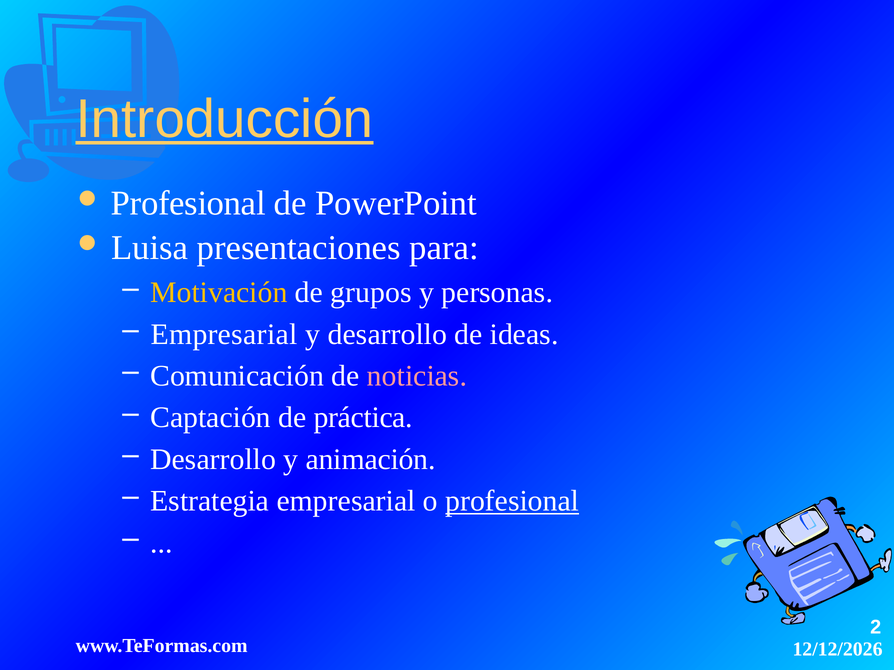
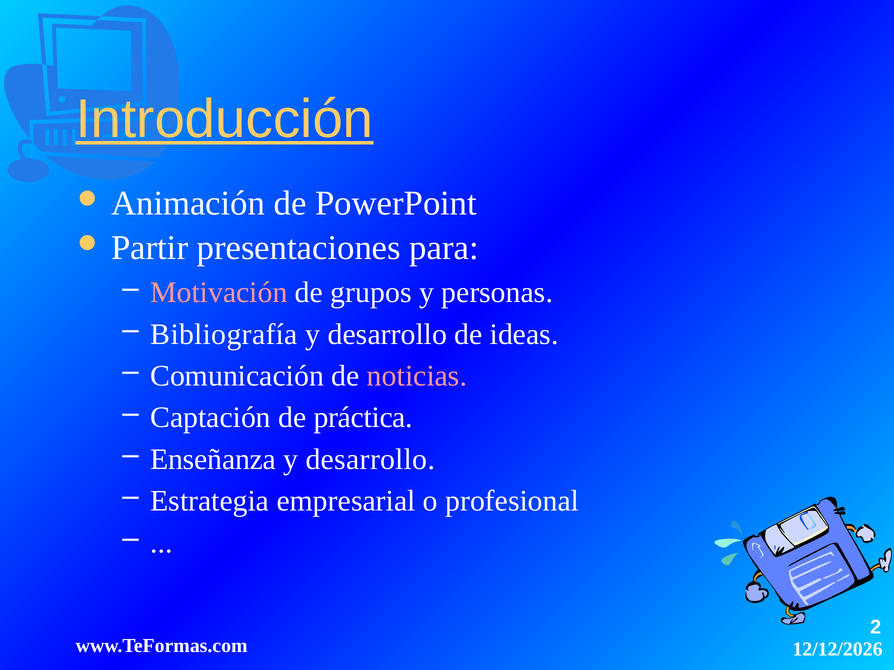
Profesional: Profesional -> Animación (188, 203)
Luisa: Luisa -> Partir (150, 248)
Motivación colour: yellow -> pink (219, 293)
Empresarial: Empresarial -> Bibliografía (224, 335)
Desarrollo: Desarrollo -> Enseñanza (213, 460)
animación: animación -> desarrollo (370, 460)
profesional underline: present -> none (512, 501)
